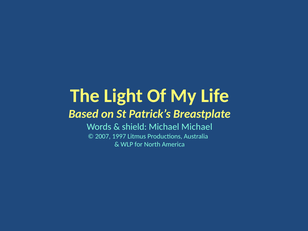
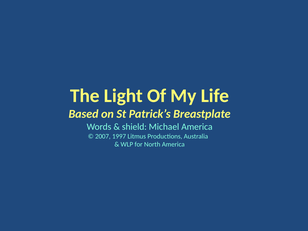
Michael Michael: Michael -> America (197, 127)
